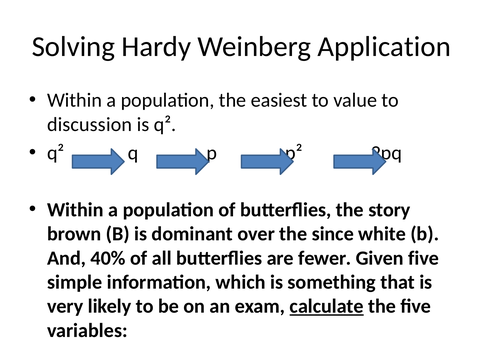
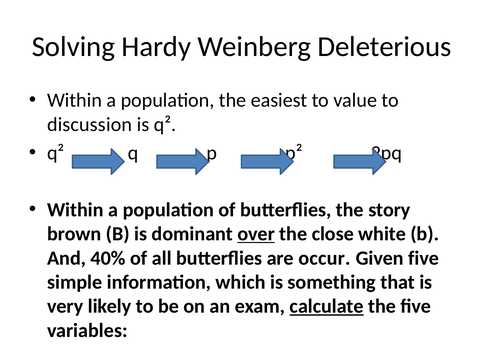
Application: Application -> Deleterious (384, 47)
over underline: none -> present (256, 234)
since: since -> close (333, 234)
fewer: fewer -> occur (325, 258)
